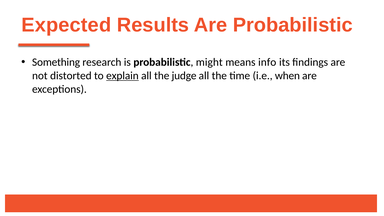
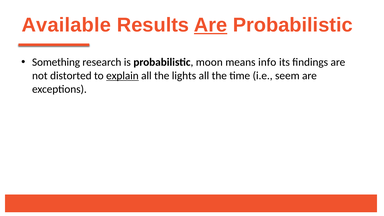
Expected: Expected -> Available (66, 25)
Are underline: none -> present (211, 25)
might: might -> moon (209, 62)
judge: judge -> lights (184, 76)
when: when -> seem (287, 76)
